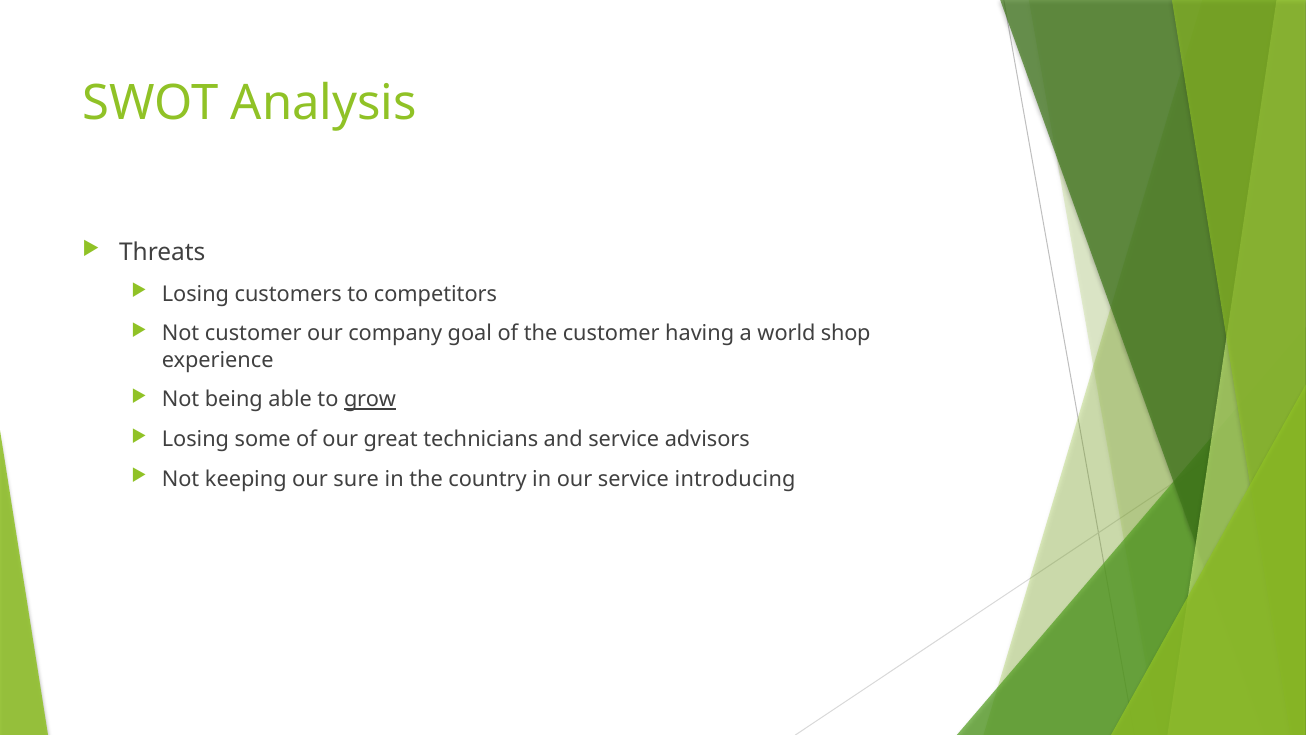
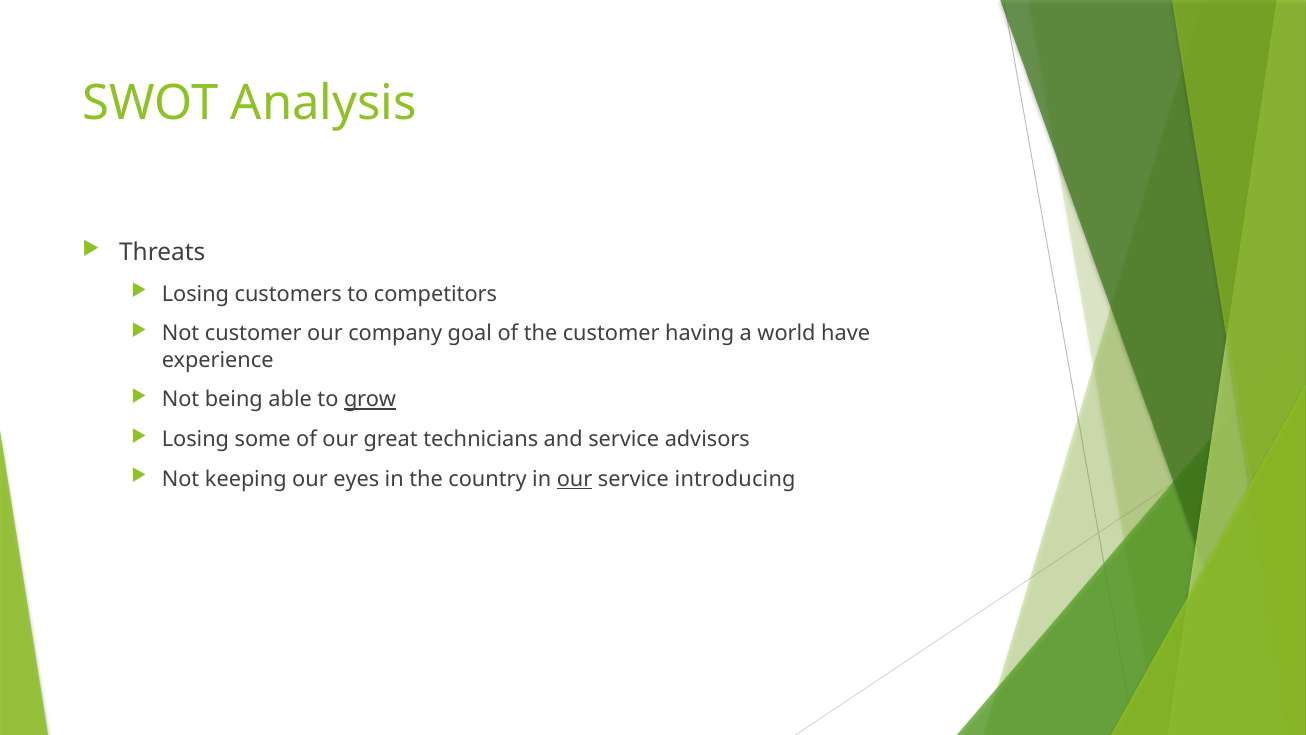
shop: shop -> have (846, 334)
sure: sure -> eyes (356, 479)
our underline: none -> present (575, 479)
